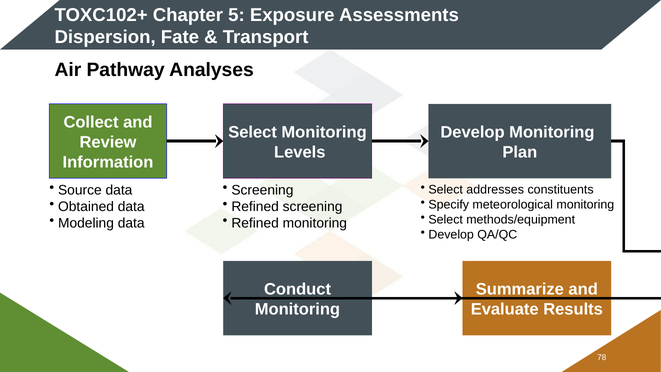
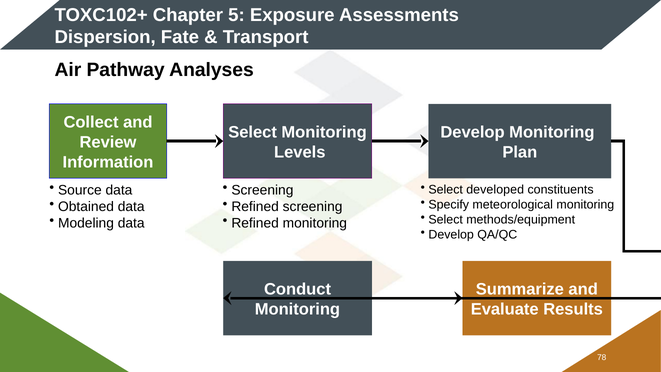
addresses: addresses -> developed (495, 190)
